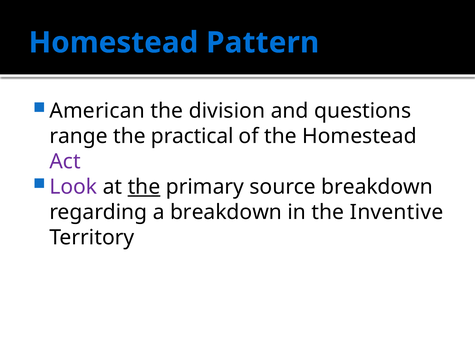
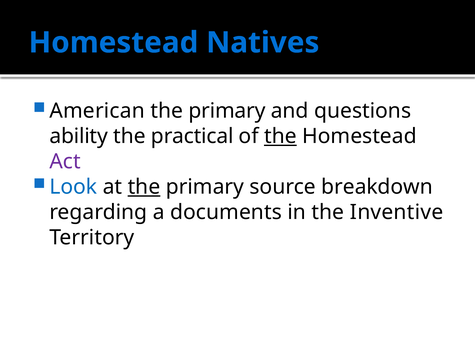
Pattern: Pattern -> Natives (263, 43)
division: division -> primary (227, 111)
range: range -> ability (79, 136)
the underline: none -> present (280, 136)
Look colour: purple -> blue (73, 187)
a breakdown: breakdown -> documents (226, 212)
